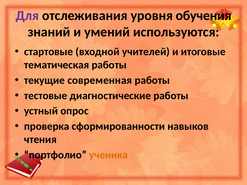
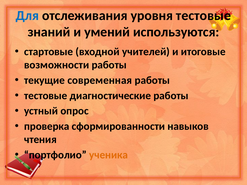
Для colour: purple -> blue (27, 16)
уровня обучения: обучения -> тестовые (203, 16)
тематическая: тематическая -> возможности (57, 65)
